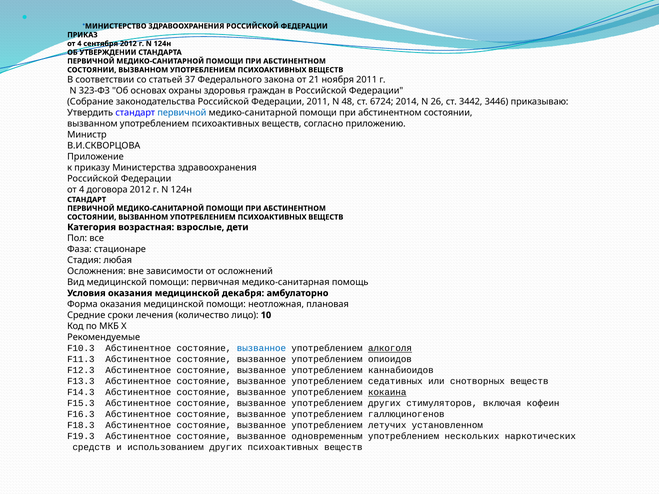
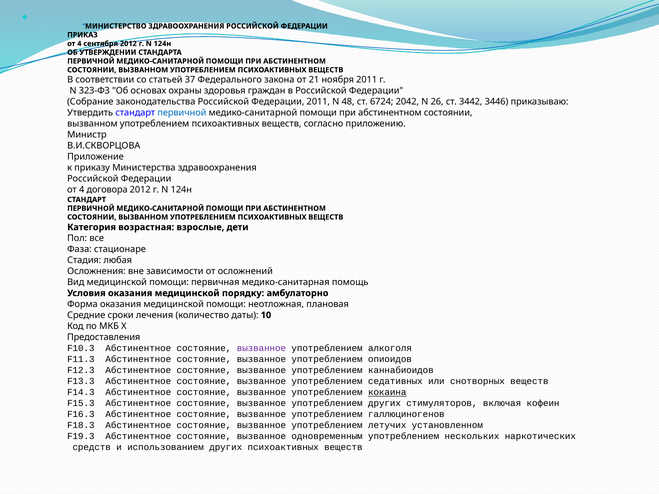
2014: 2014 -> 2042 (407, 102)
декабря: декабря -> порядку (243, 293)
лицо: лицо -> даты (245, 315)
Рекомендуемые: Рекомендуемые -> Предоставления (104, 337)
вызванное colour: blue -> purple (261, 348)
алкоголя underline: present -> none (390, 348)
